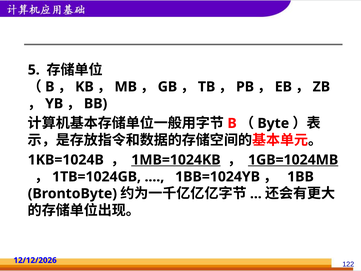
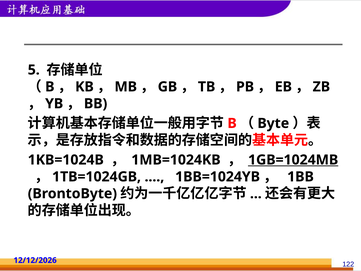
1MB=1024KB underline: present -> none (176, 160)
